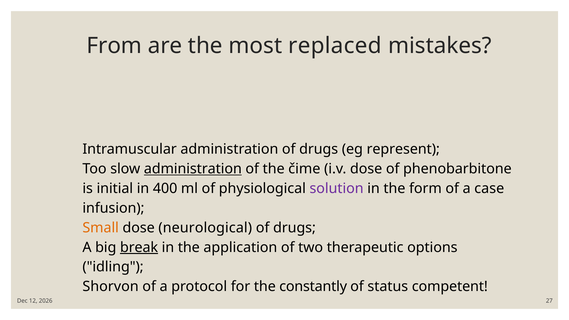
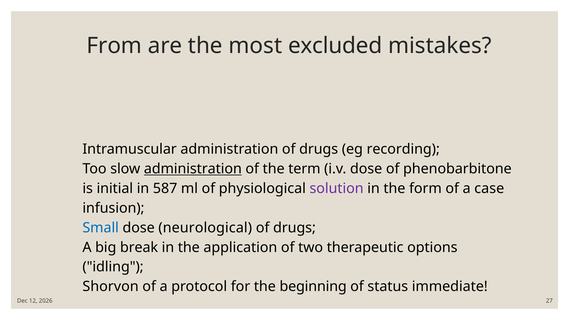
replaced: replaced -> excluded (335, 46)
represent: represent -> recording (403, 149)
čime: čime -> term (304, 169)
400: 400 -> 587 (165, 189)
Small colour: orange -> blue (101, 228)
break underline: present -> none (139, 247)
constantly: constantly -> beginning (313, 287)
competent: competent -> immediate (450, 287)
